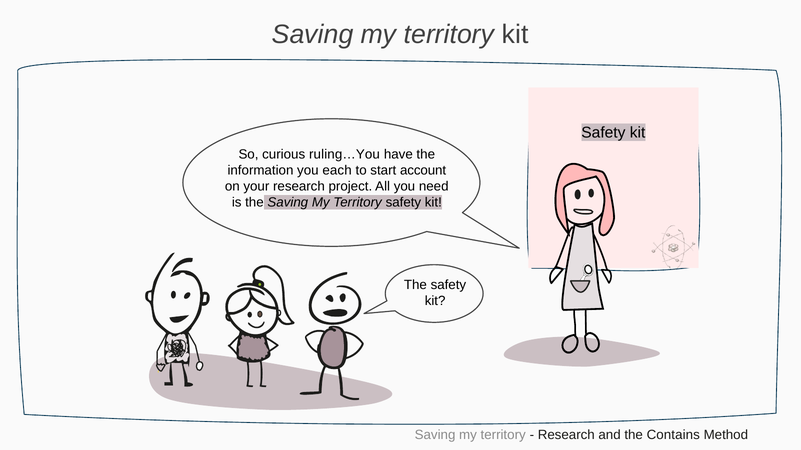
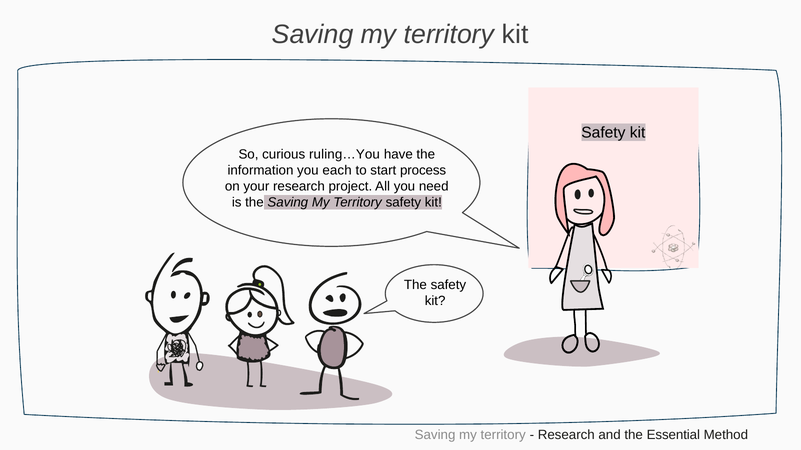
account: account -> process (423, 171)
Contains: Contains -> Essential (673, 435)
